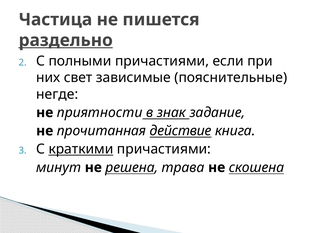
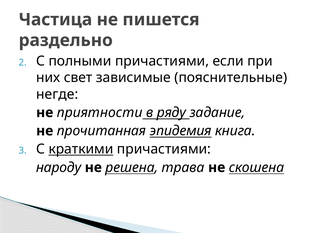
раздельно underline: present -> none (66, 40)
знак: знак -> ряду (172, 113)
действие: действие -> эпидемия (181, 131)
минут: минут -> народу (59, 168)
